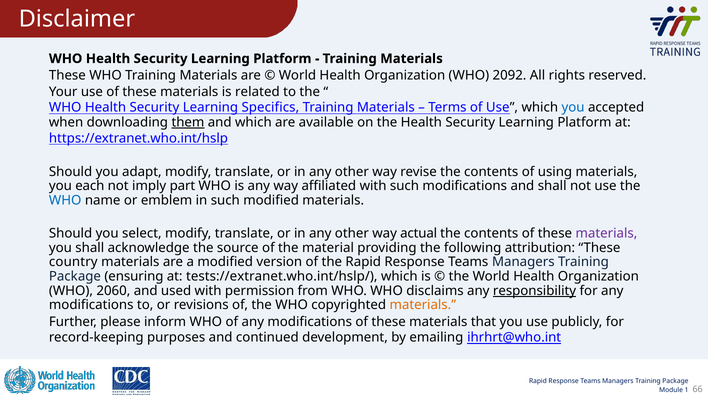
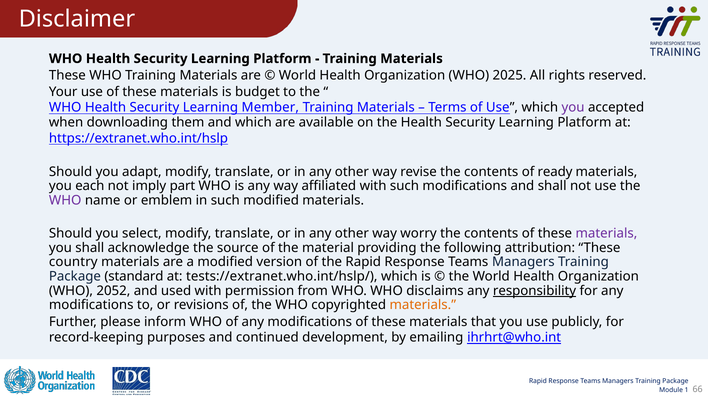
2092: 2092 -> 2025 (509, 75)
related: related -> budget (257, 92)
Specifics: Specifics -> Member (270, 108)
you colour: blue -> purple (573, 108)
them underline: present -> none (188, 122)
using: using -> ready (555, 172)
WHO colour: blue -> purple (65, 200)
actual: actual -> worry (419, 234)
ensuring: ensuring -> standard (134, 277)
2060: 2060 -> 2052 (113, 291)
